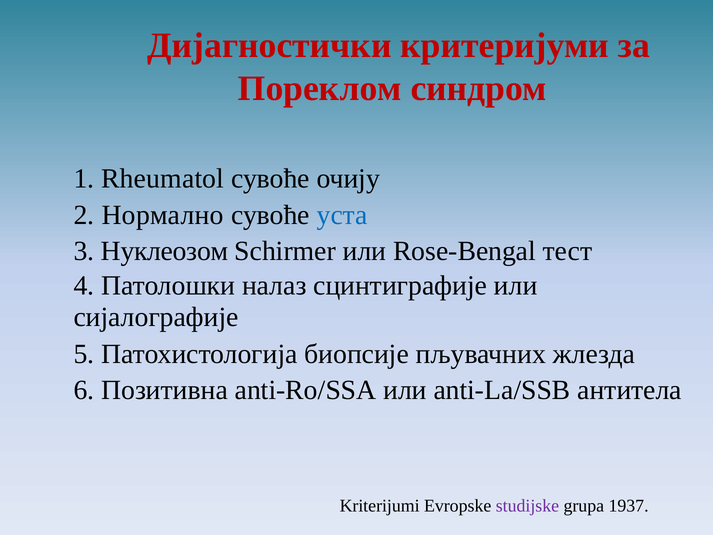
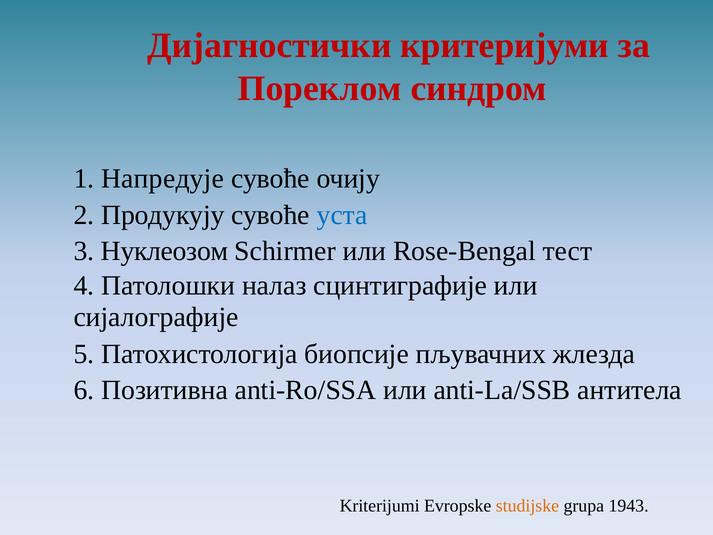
Rheumatol: Rheumatol -> Напредује (163, 179)
Нормално: Нормално -> Продукују (163, 215)
studijske colour: purple -> orange (527, 506)
1937: 1937 -> 1943 (629, 506)
